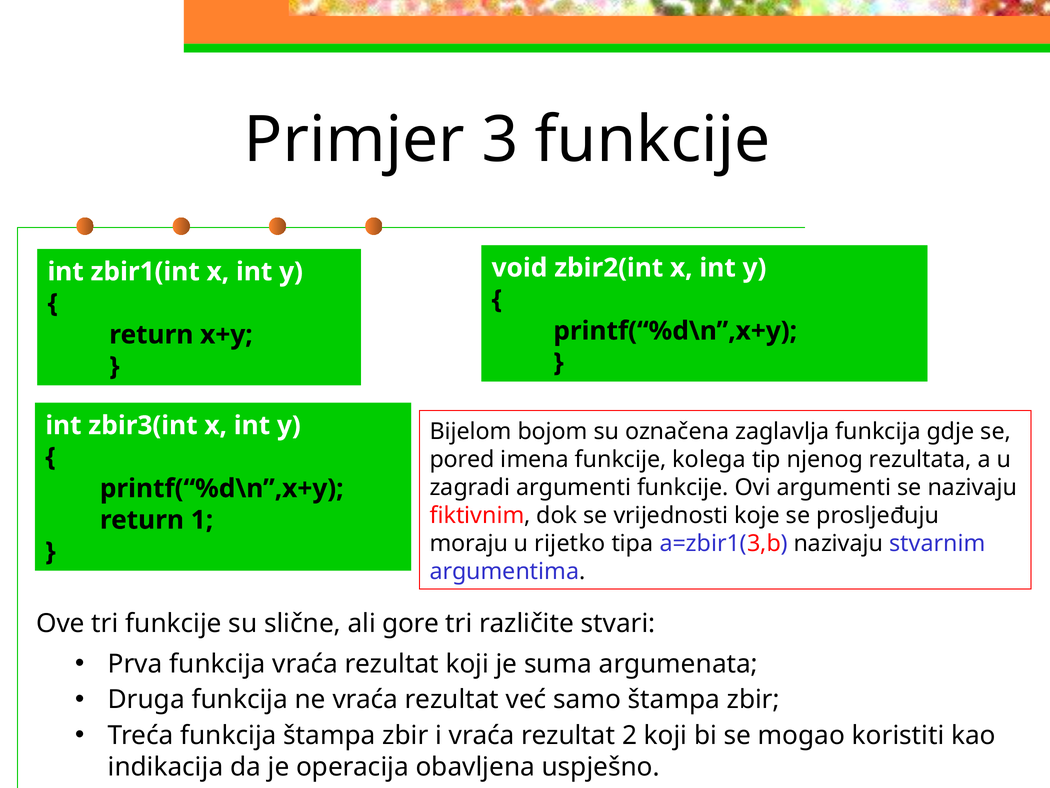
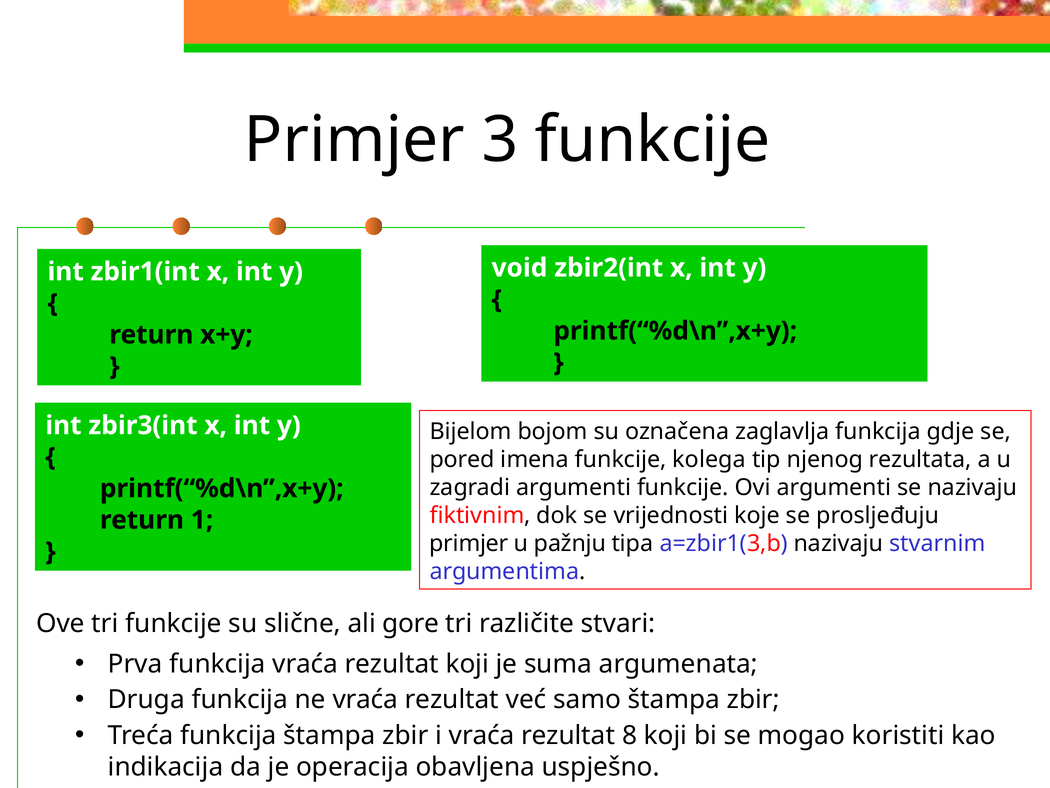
moraju: moraju -> primjer (469, 543)
rijetko: rijetko -> pažnju (570, 543)
2: 2 -> 8 (630, 735)
